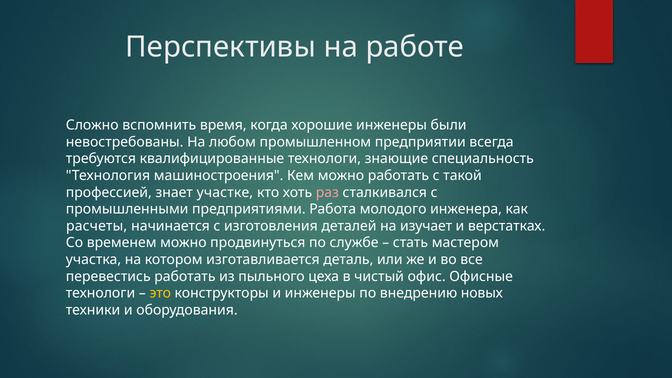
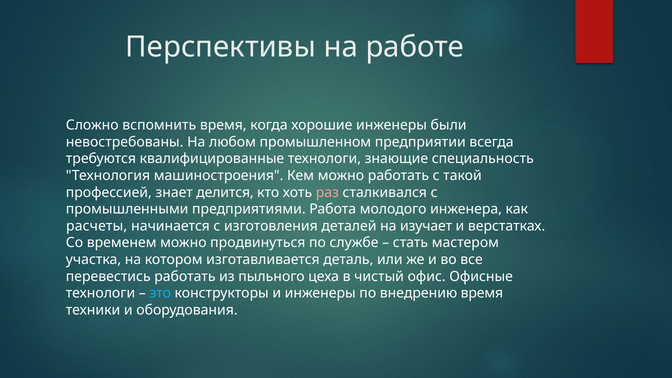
участке: участке -> делится (225, 192)
это colour: yellow -> light blue (160, 293)
внедрению новых: новых -> время (482, 293)
